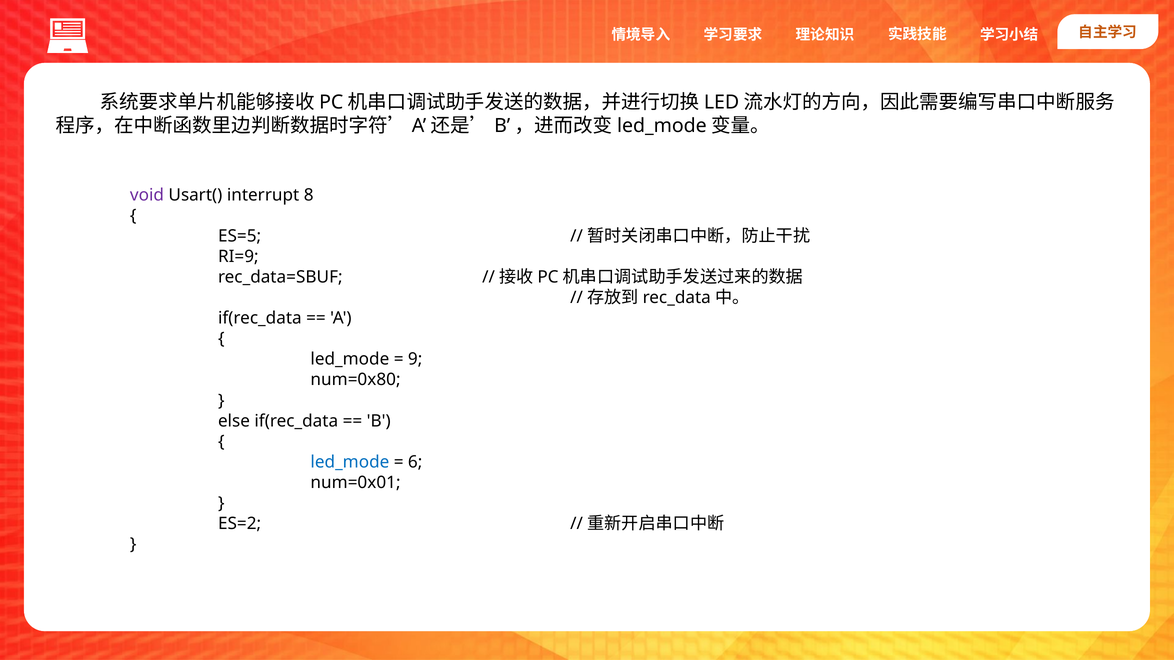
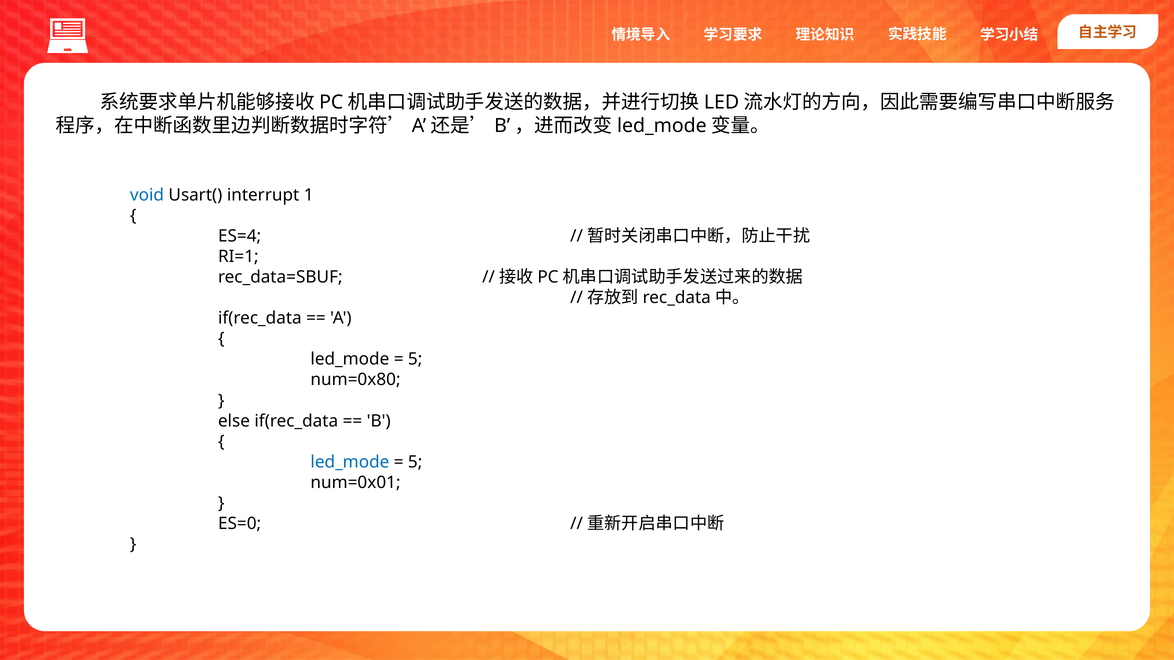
void colour: purple -> blue (147, 195)
8: 8 -> 1 (309, 195)
ES=5: ES=5 -> ES=4 (240, 236)
RI=9: RI=9 -> RI=1 (238, 257)
9: 9 -> 5 (415, 359)
6: 6 -> 5 (415, 462)
ES=2: ES=2 -> ES=0 (240, 524)
